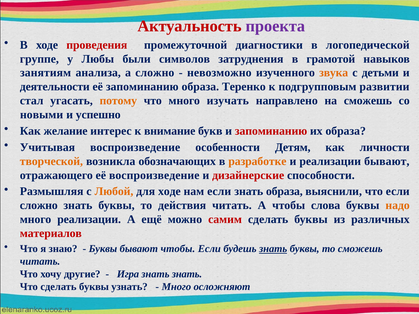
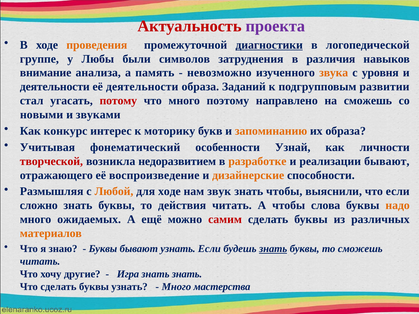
проведения colour: red -> orange (97, 45)
диагностики underline: none -> present (269, 45)
грамотой: грамотой -> различия (331, 59)
занятиям: занятиям -> внимание (46, 73)
а сложно: сложно -> память (155, 73)
детьми: детьми -> уровня (380, 73)
её запоминанию: запоминанию -> деятельности (142, 87)
Теренко: Теренко -> Заданий (244, 87)
потому colour: orange -> red (118, 101)
изучать: изучать -> поэтому (228, 101)
успешно: успешно -> звуками (98, 115)
желание: желание -> конкурс (65, 131)
внимание: внимание -> моторику (170, 131)
запоминанию colour: red -> orange (271, 131)
Учитывая воспроизведение: воспроизведение -> фонематический (135, 147)
Детям: Детям -> Узнай (293, 147)
творческой colour: orange -> red (51, 161)
обозначающих: обозначающих -> недоразвитием (177, 161)
дизайнерские colour: red -> orange (248, 175)
нам если: если -> звук (219, 192)
знать образа: образа -> чтобы (284, 192)
много реализации: реализации -> ожидаемых (89, 220)
материалов colour: red -> orange (51, 234)
бывают чтобы: чтобы -> узнать (178, 249)
осложняют: осложняют -> мастерства (222, 287)
